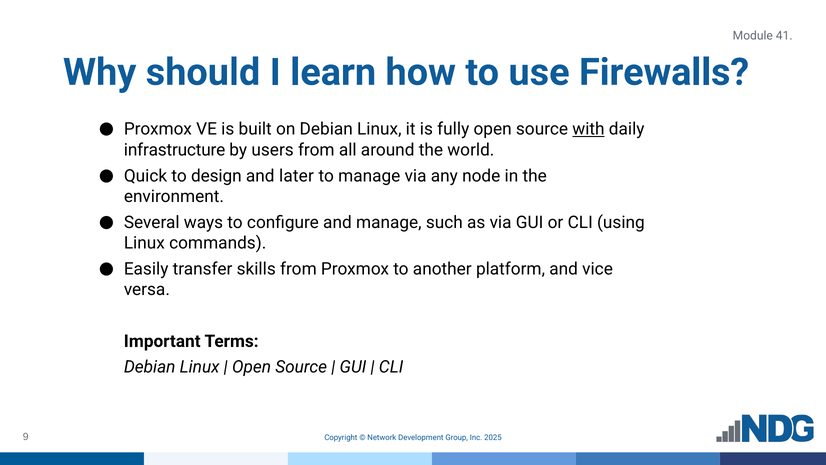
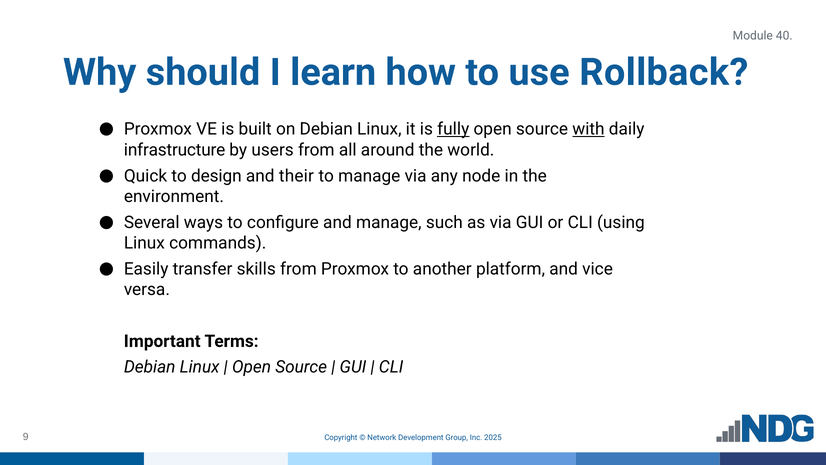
41: 41 -> 40 (784, 36)
Firewalls: Firewalls -> Rollback (664, 72)
fully underline: none -> present (453, 129)
later: later -> their (296, 176)
